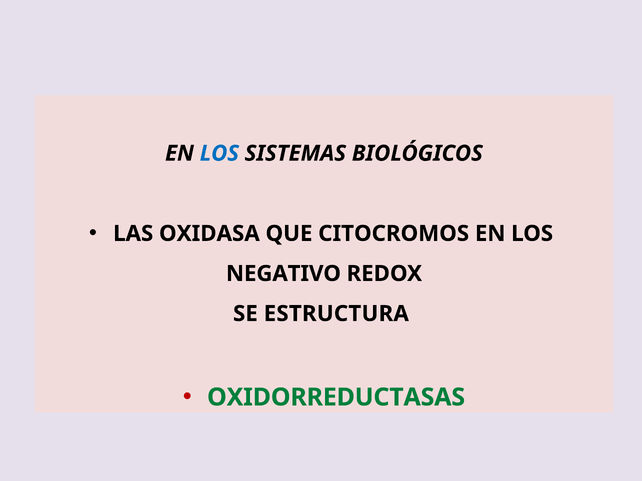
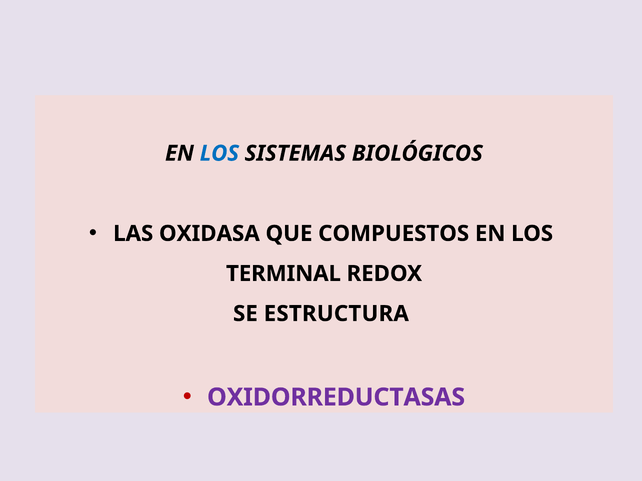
CITOCROMOS: CITOCROMOS -> COMPUESTOS (394, 234)
NEGATIVO: NEGATIVO -> TERMINAL (283, 274)
OXIDORREDUCTASAS colour: green -> purple (336, 398)
